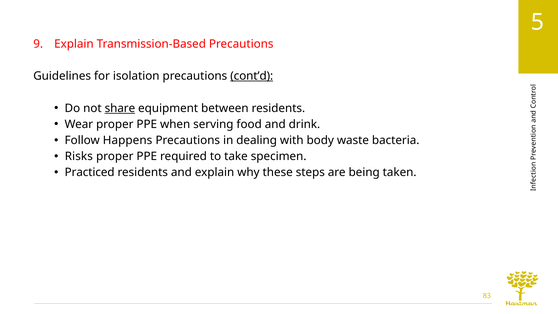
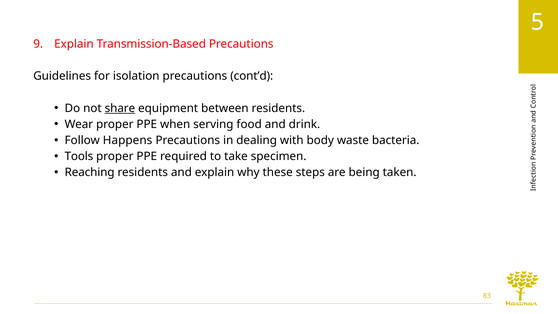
cont’d underline: present -> none (252, 76)
Risks: Risks -> Tools (79, 156)
Practiced: Practiced -> Reaching (90, 172)
